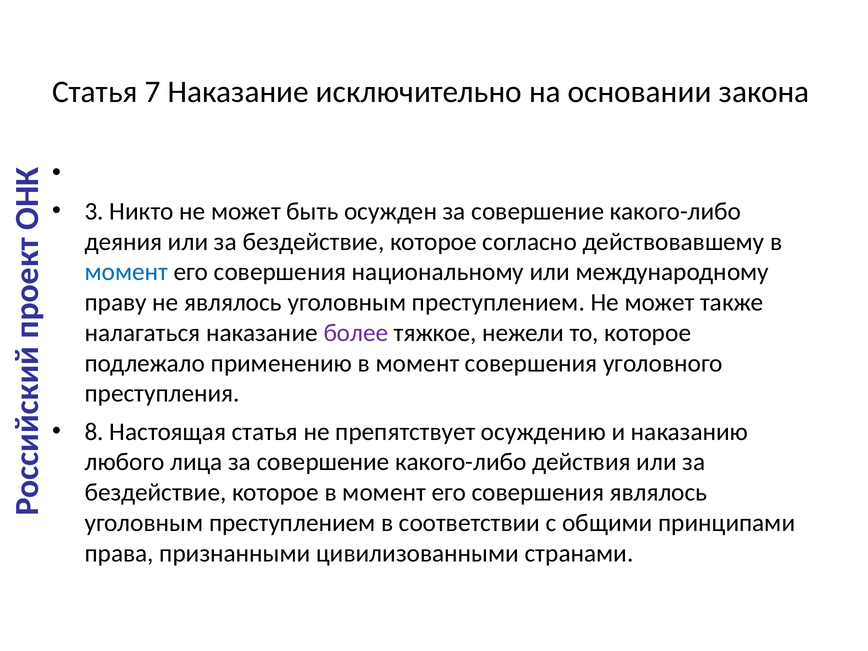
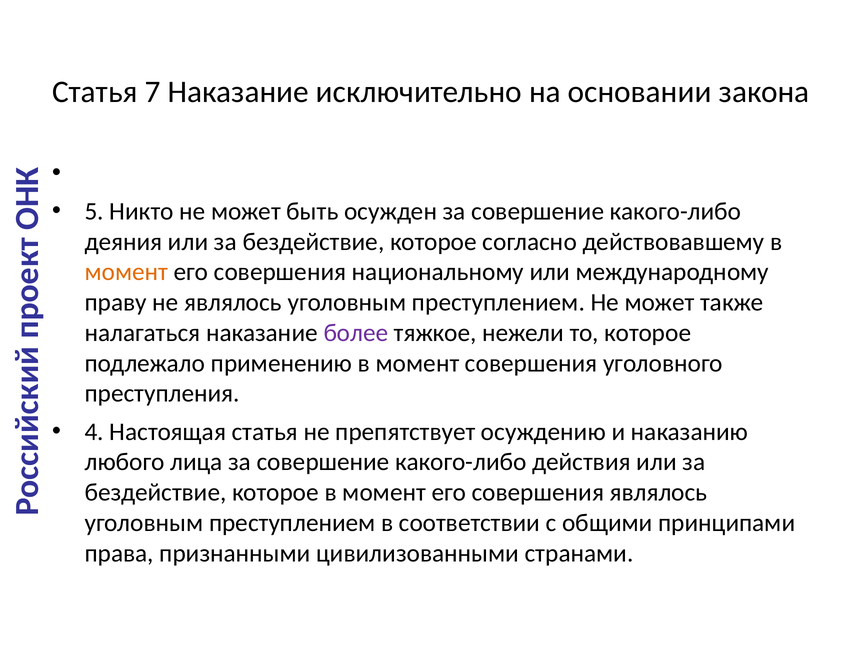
3: 3 -> 5 (94, 211)
момент colour: blue -> orange (126, 272)
8: 8 -> 4 (94, 432)
